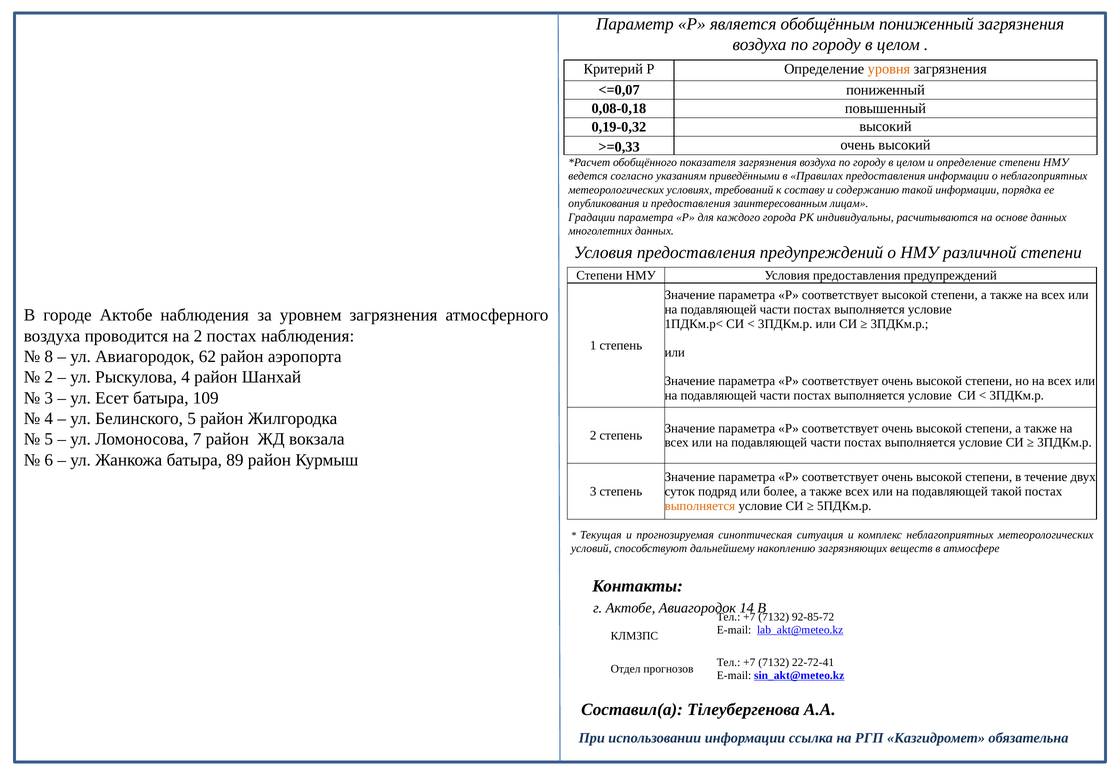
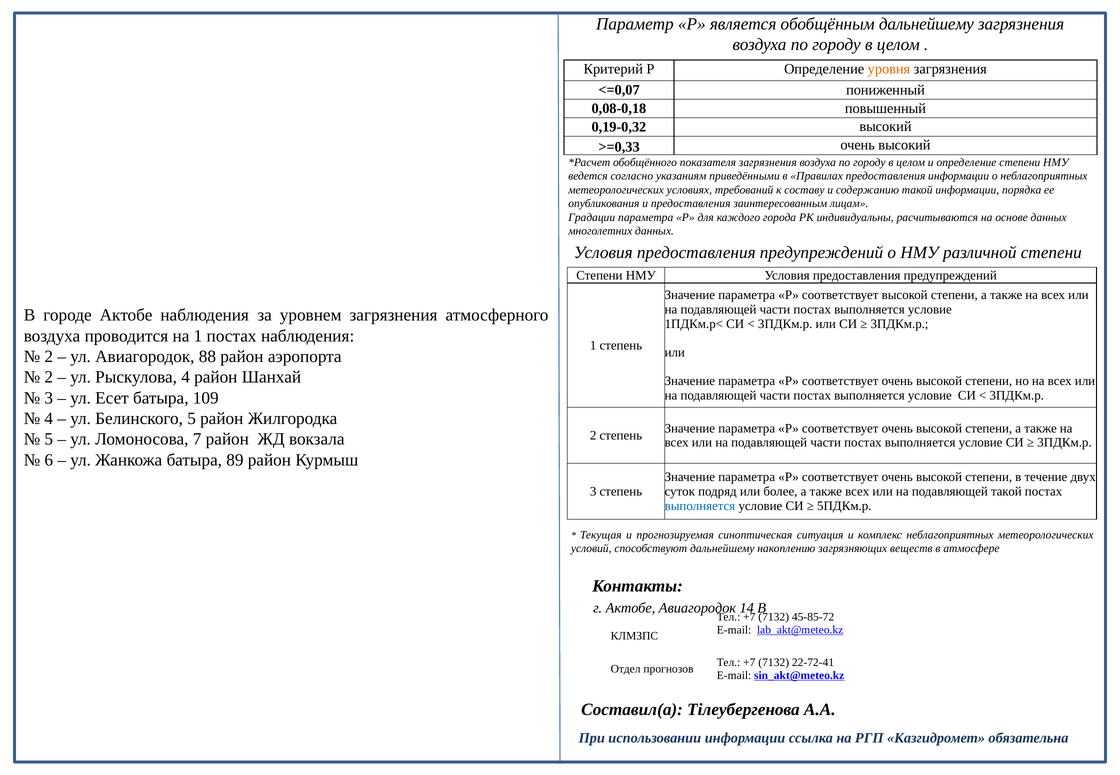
обобщённым пониженный: пониженный -> дальнейшему (926, 24)
на 2: 2 -> 1 (198, 336)
8: 8 -> 2 (49, 357)
62: 62 -> 88 (207, 357)
выполняется colour: orange -> blue (700, 506)
92-85-72: 92-85-72 -> 45-85-72 (813, 617)
